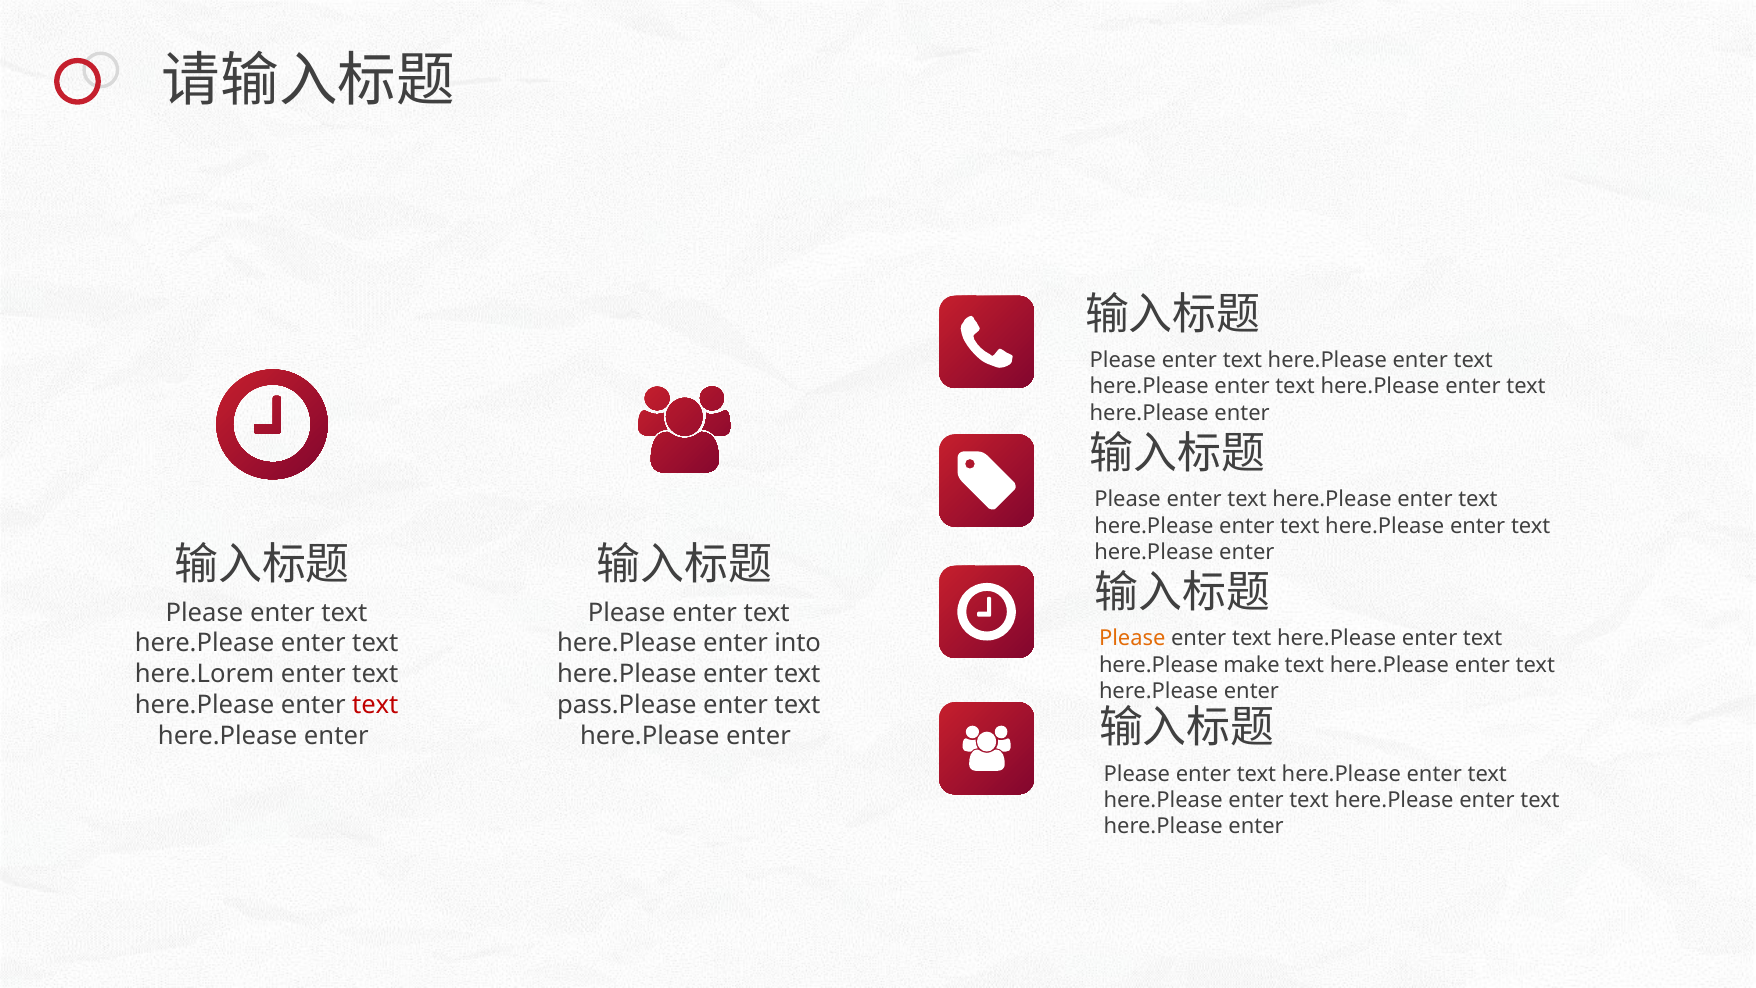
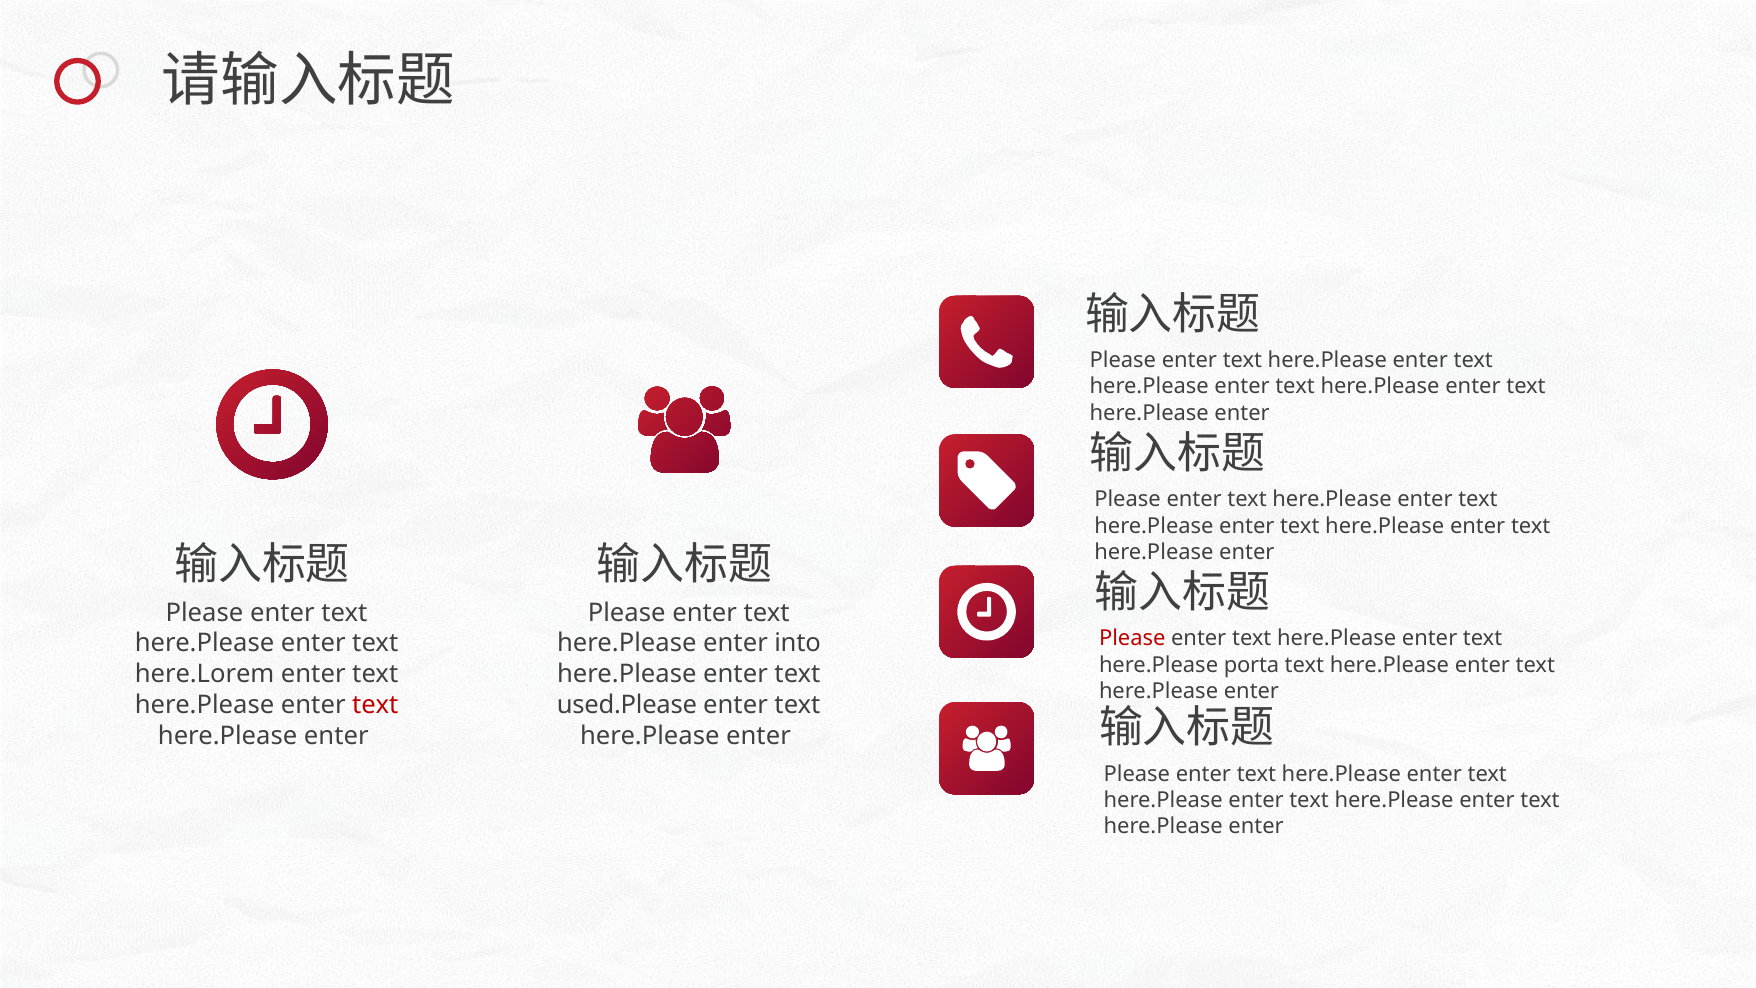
Please colour: orange -> red (1132, 639)
make: make -> porta (1251, 665)
pass.Please: pass.Please -> used.Please (627, 705)
